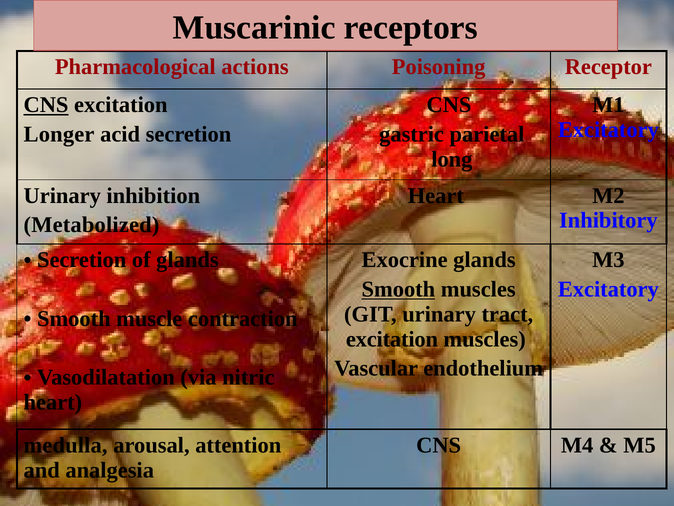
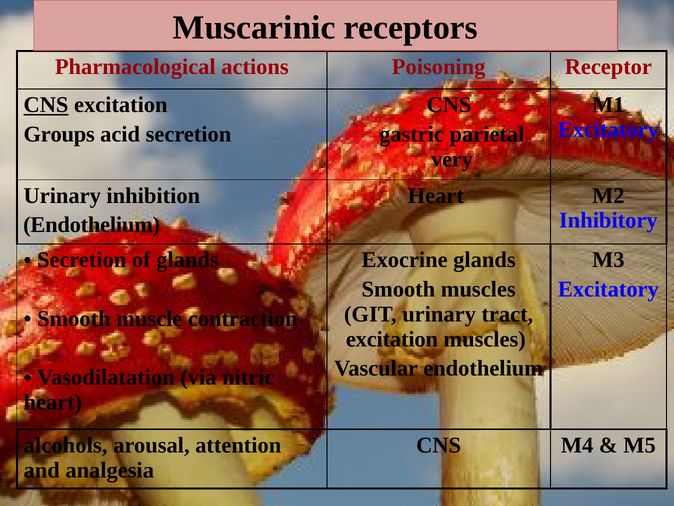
Longer: Longer -> Groups (59, 134)
long: long -> very (452, 159)
Metabolized: Metabolized -> Endothelium (92, 225)
Smooth underline: present -> none (398, 289)
medulla: medulla -> alcohols (66, 445)
